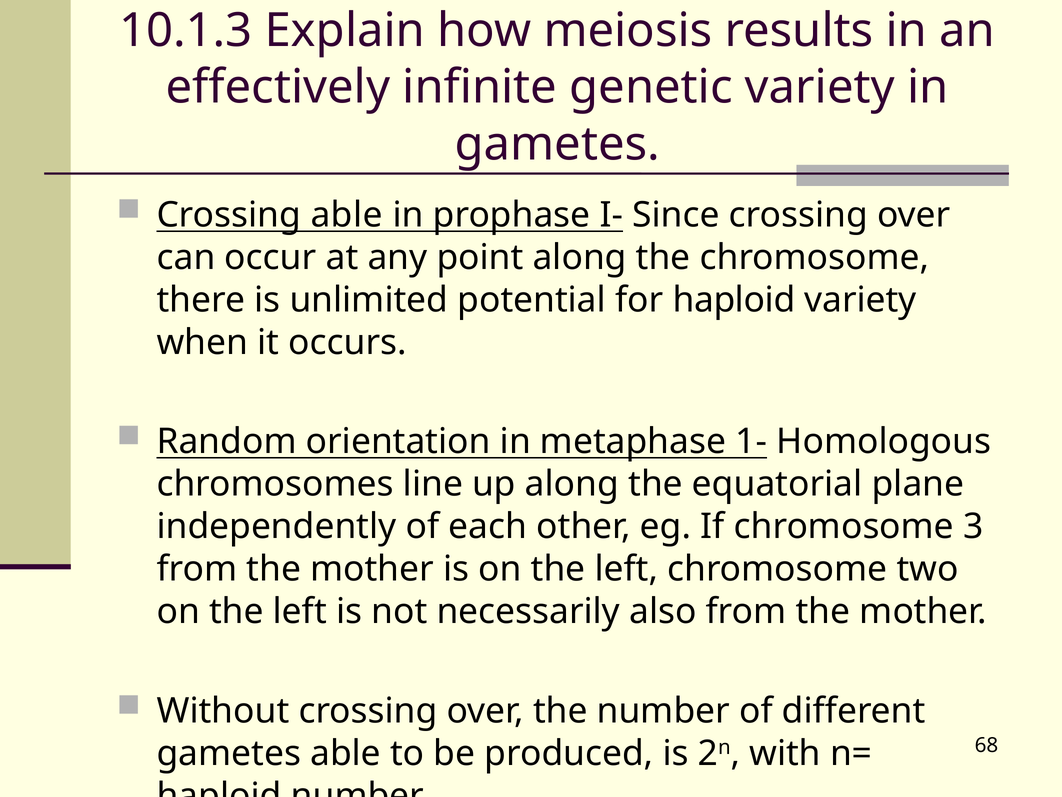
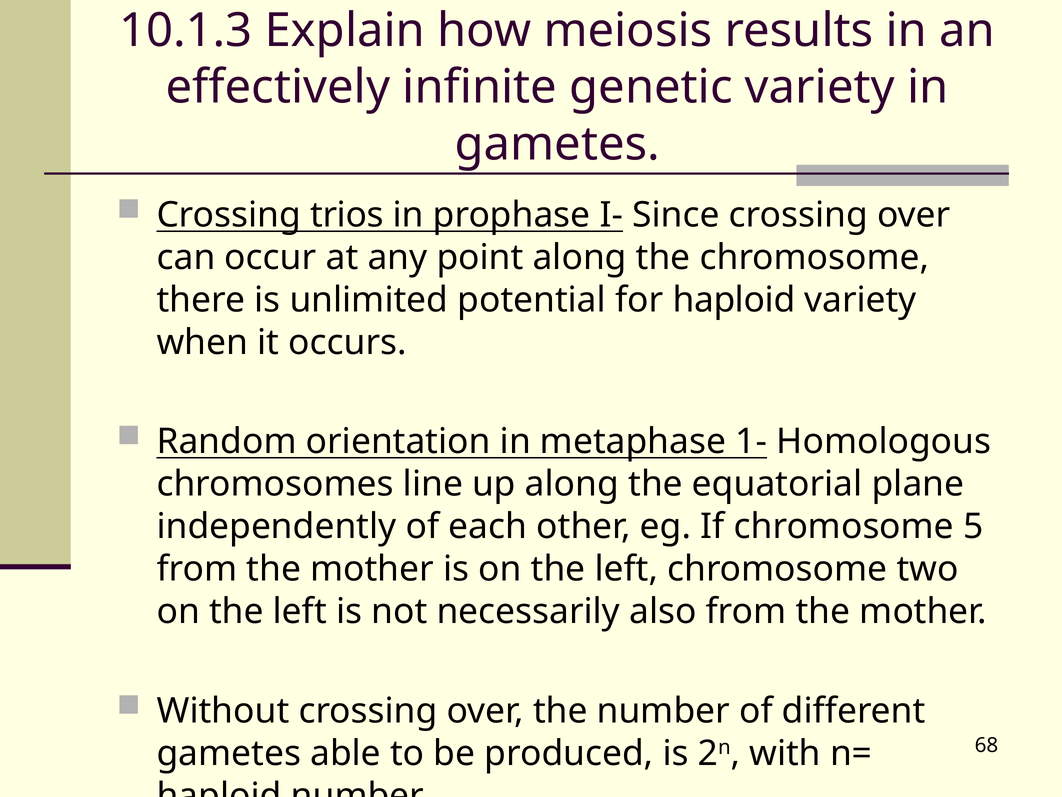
Crossing able: able -> trios (347, 215)
3: 3 -> 5 (973, 526)
